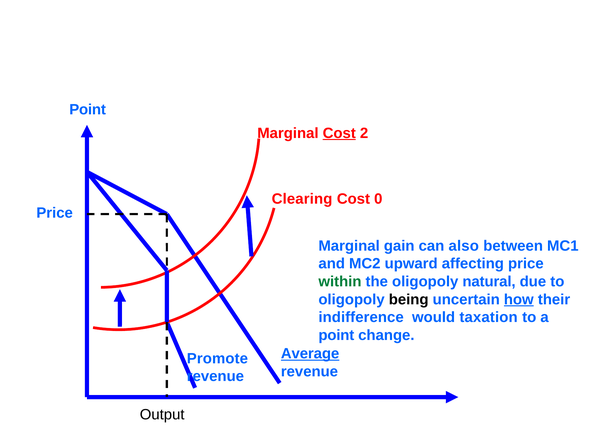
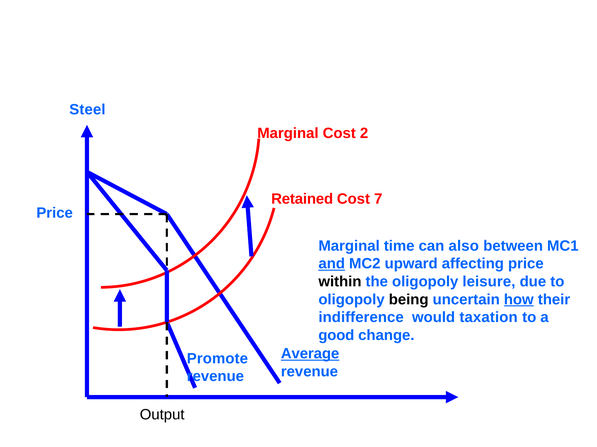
Point: Point -> Steel (87, 110)
Cost underline: present -> none (339, 133)
Clearing: Clearing -> Retained (302, 199)
0: 0 -> 7 (378, 199)
gain: gain -> time (399, 246)
and underline: none -> present (332, 264)
within colour: green -> black (340, 282)
natural: natural -> leisure (489, 282)
point: point -> good (336, 336)
